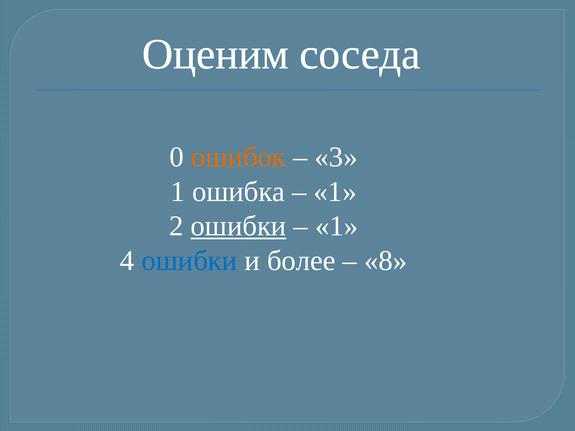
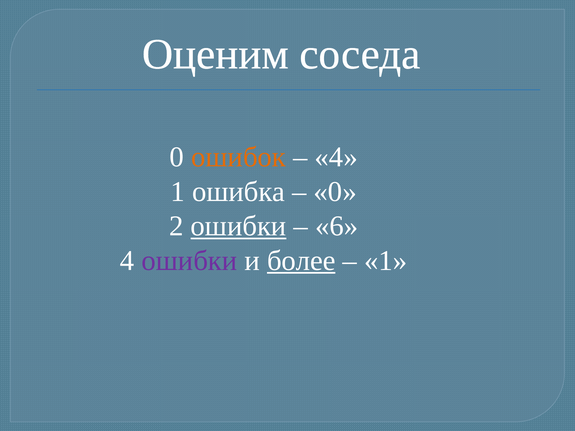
3: 3 -> 4 (336, 157)
1: 1 -> 0 (335, 192)
1: 1 -> 6 (337, 226)
ошибки colour: blue -> purple (189, 261)
более underline: none -> present (301, 261)
8: 8 -> 1 (386, 261)
